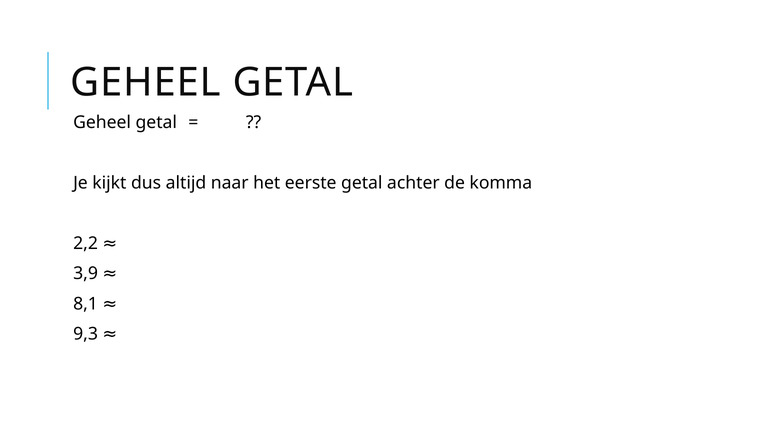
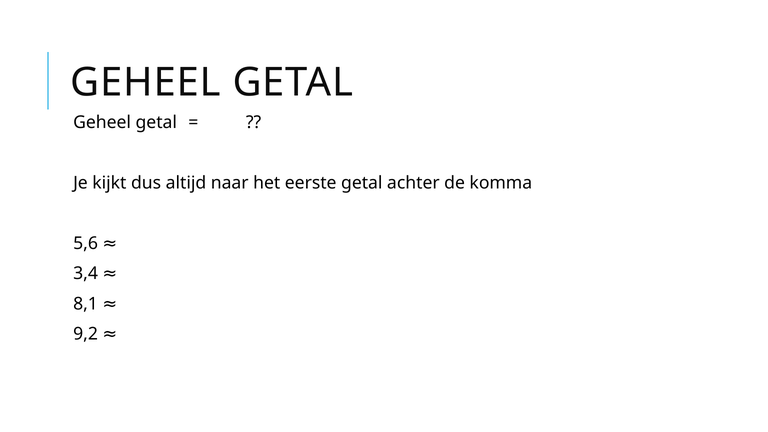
2,2: 2,2 -> 5,6 (86, 243)
3,9: 3,9 -> 3,4 (86, 274)
9,3: 9,3 -> 9,2 (86, 334)
